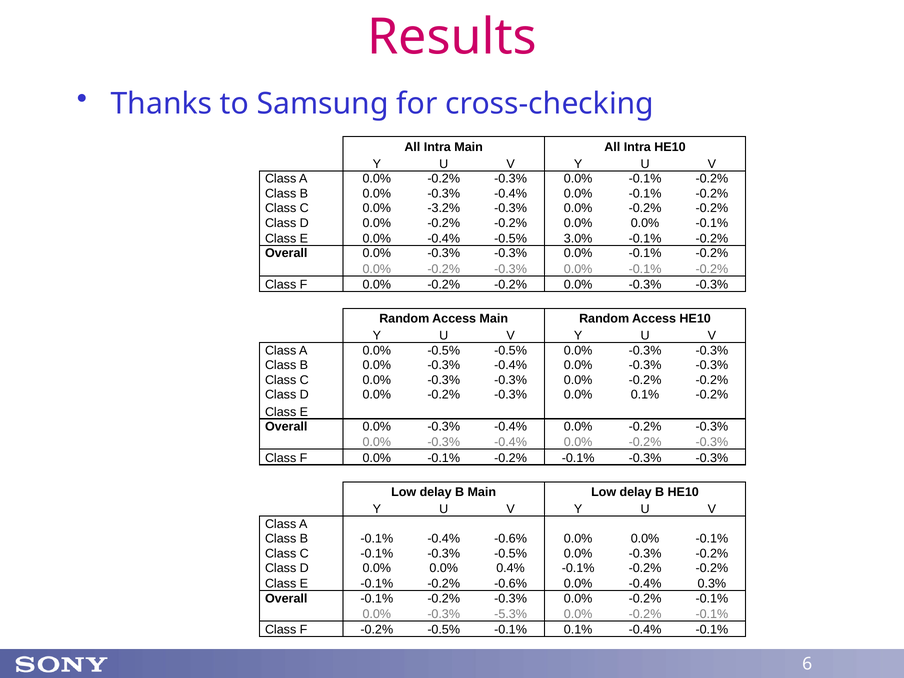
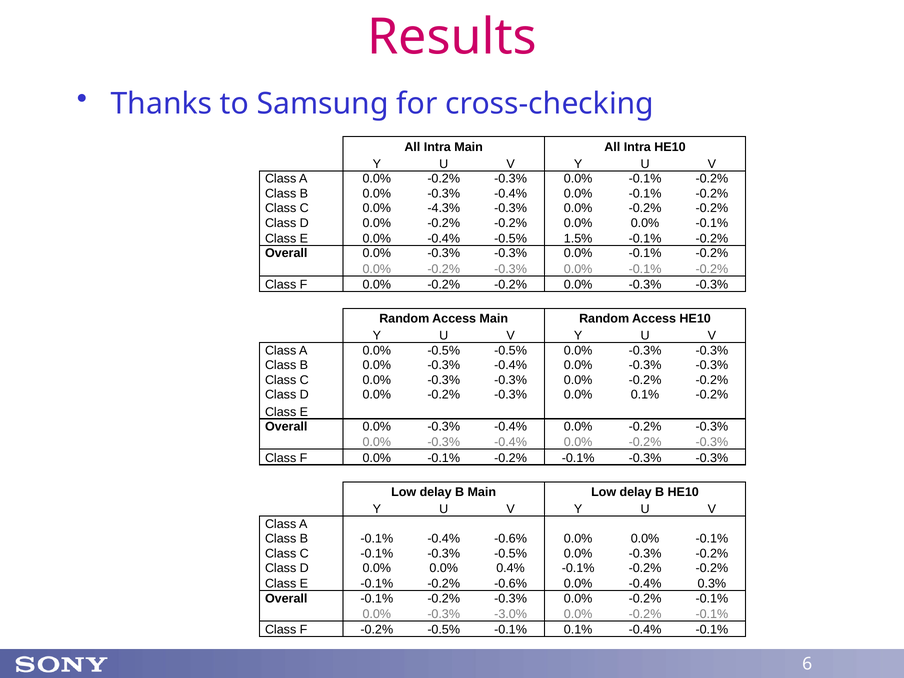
-3.2%: -3.2% -> -4.3% (444, 208)
3.0%: 3.0% -> 1.5% (578, 239)
-5.3%: -5.3% -> -3.0% (511, 614)
